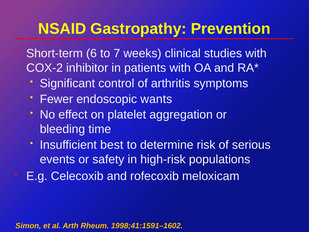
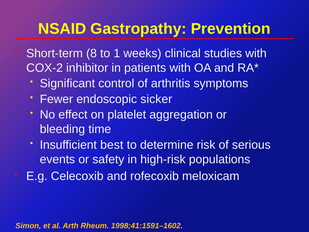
6: 6 -> 8 (92, 53)
7: 7 -> 1 (117, 53)
wants: wants -> sicker (156, 99)
